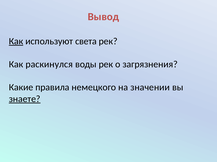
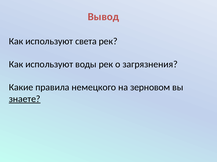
Как underline: present -> none (16, 41)
раскинулся: раскинулся -> используют (49, 65)
значении: значении -> зерновом (150, 88)
